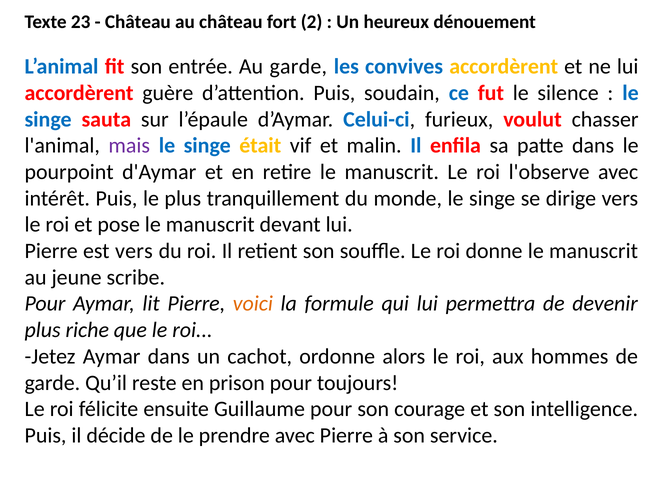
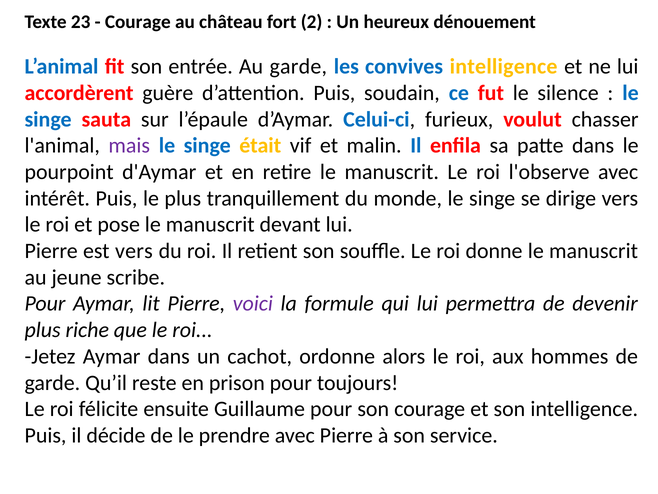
Château: Château -> Courage (138, 22)
convives accordèrent: accordèrent -> intelligence (504, 67)
voici colour: orange -> purple (253, 303)
